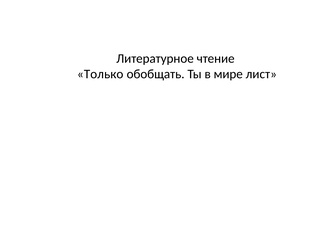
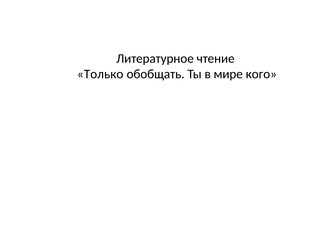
лист: лист -> кого (261, 74)
